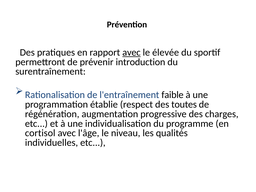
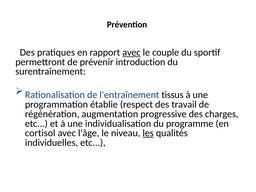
élevée: élevée -> couple (166, 52)
faible: faible -> tissus (173, 95)
toutes: toutes -> travail (184, 104)
les underline: none -> present (148, 133)
